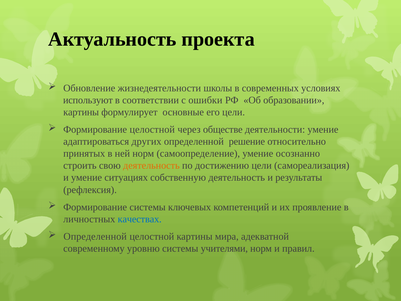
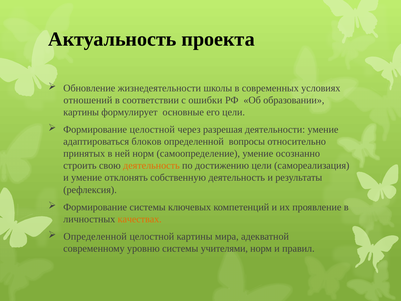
используют: используют -> отношений (88, 100)
обществе: обществе -> разрешая (223, 129)
других: других -> блоков (147, 141)
решение: решение -> вопросы (247, 141)
ситуациях: ситуациях -> отклонять (126, 178)
качествах colour: blue -> orange (140, 219)
